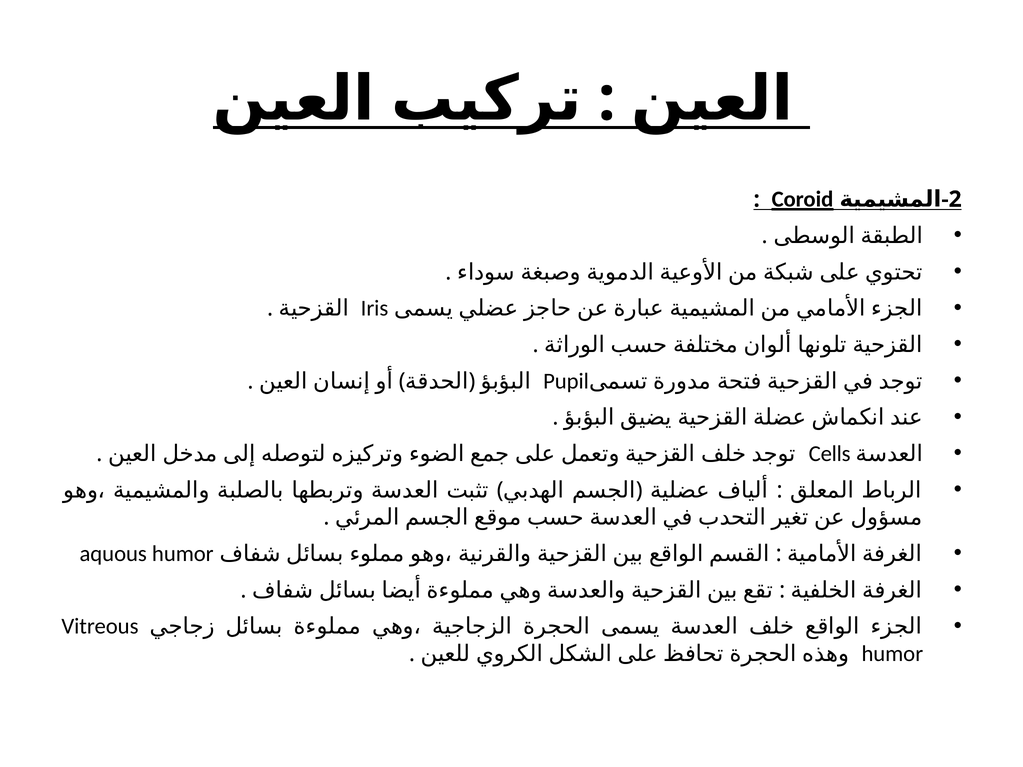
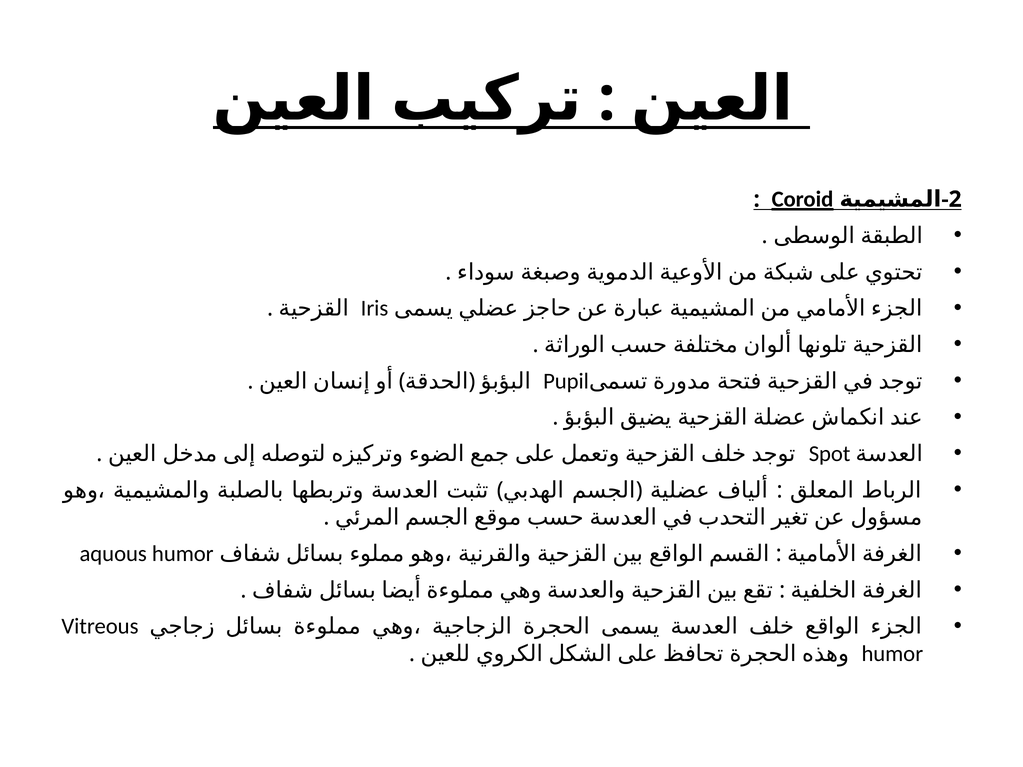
Cells: Cells -> Spot (830, 454)
